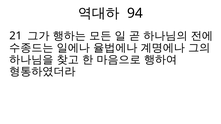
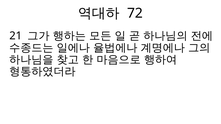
94: 94 -> 72 (135, 13)
